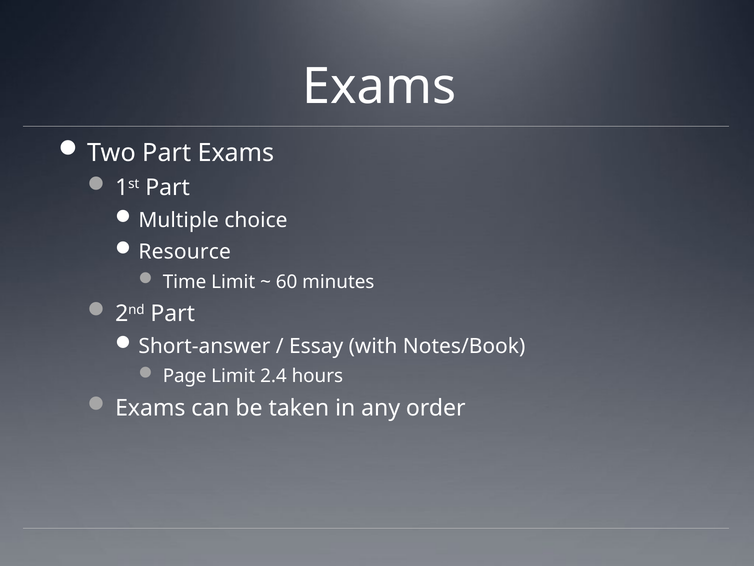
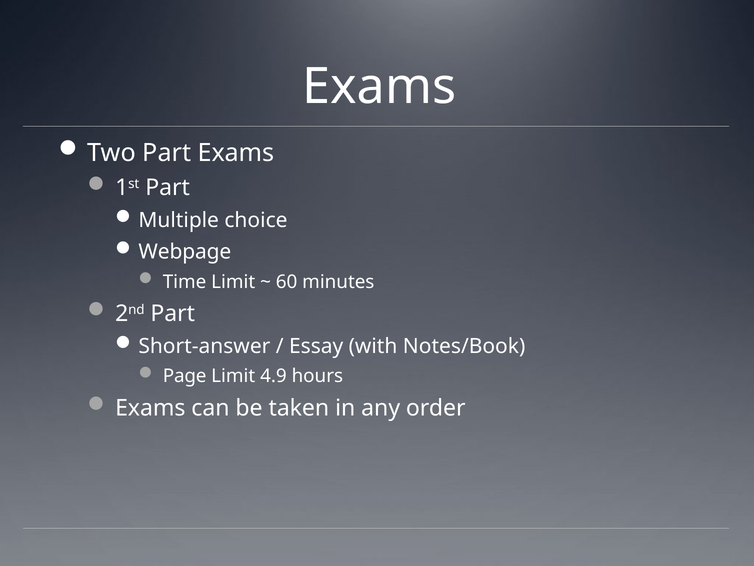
Resource: Resource -> Webpage (185, 252)
2.4: 2.4 -> 4.9 (273, 376)
